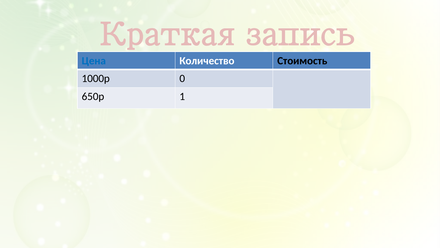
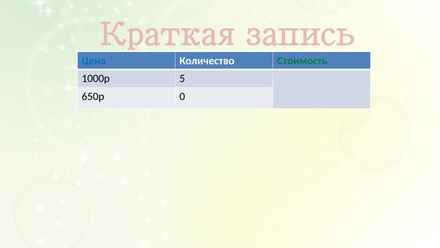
Стоимость colour: black -> green (302, 61)
0: 0 -> 5 (182, 79)
1: 1 -> 0 (182, 96)
